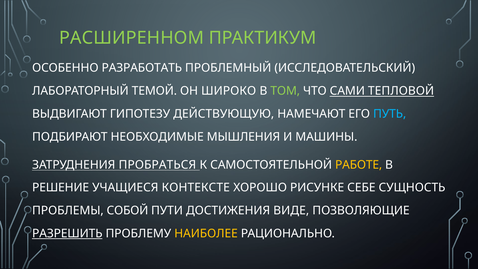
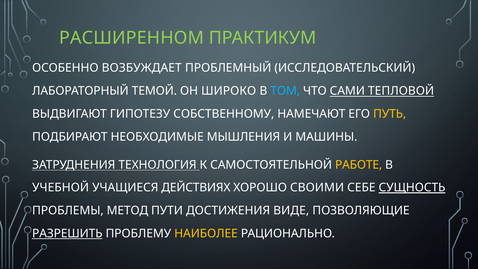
РАЗРАБОТАТЬ: РАЗРАБОТАТЬ -> ВОЗБУЖДАЕТ (142, 68)
ТОМ colour: light green -> light blue (285, 91)
ДЕЙСТВУЮЩУЮ: ДЕЙСТВУЮЩУЮ -> СОБСТВЕННОМУ (224, 114)
ПУТЬ colour: light blue -> yellow (390, 114)
ПРОБРАТЬСЯ: ПРОБРАТЬСЯ -> ТЕХНОЛОГИЯ (158, 165)
РЕШЕНИЕ: РЕШЕНИЕ -> УЧЕБНОЙ (61, 188)
КОНТЕКСТЕ: КОНТЕКСТЕ -> ДЕЙСТВИЯХ (196, 188)
РИСУНКЕ: РИСУНКЕ -> СВОИМИ (317, 188)
СУЩНОСТЬ underline: none -> present (412, 188)
СОБОЙ: СОБОЙ -> МЕТОД (127, 211)
